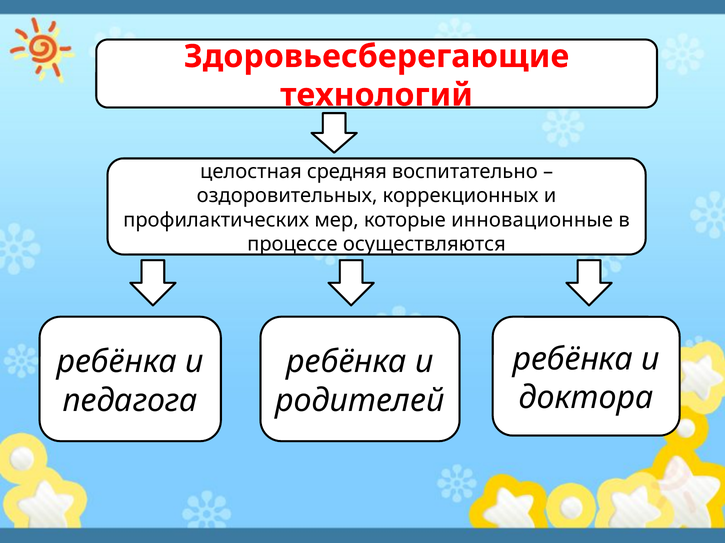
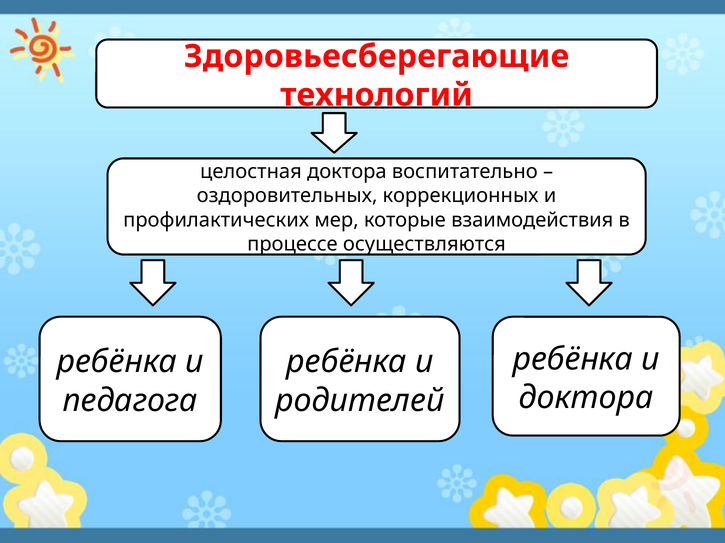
целостная средняя: средняя -> доктора (347, 172)
инновационные: инновационные -> взаимодействия (532, 220)
